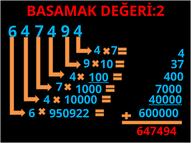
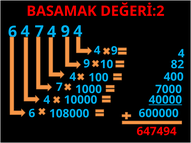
7: 7 -> 9 (114, 51)
37: 37 -> 82 (177, 65)
100 underline: present -> none (99, 78)
950922: 950922 -> 108000 (69, 114)
